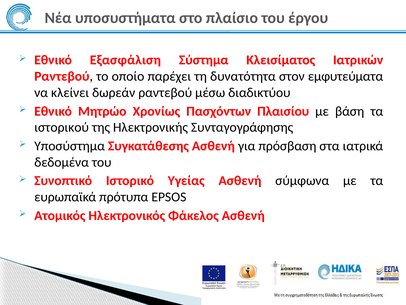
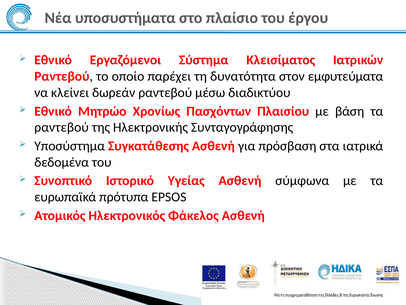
Εξασφάλιση: Εξασφάλιση -> Εργαζόμενοι (125, 60)
ιστορικού: ιστορικού -> ραντεβού (62, 127)
